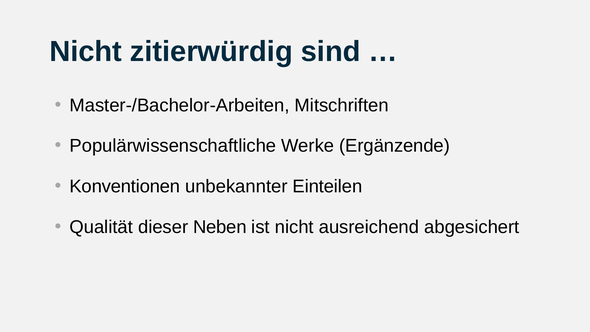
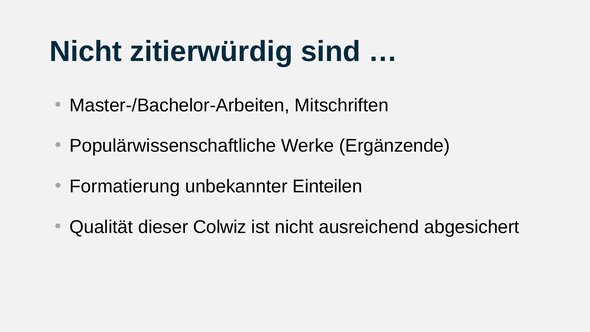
Konventionen: Konventionen -> Formatierung (125, 186)
Neben: Neben -> Colwiz (220, 227)
